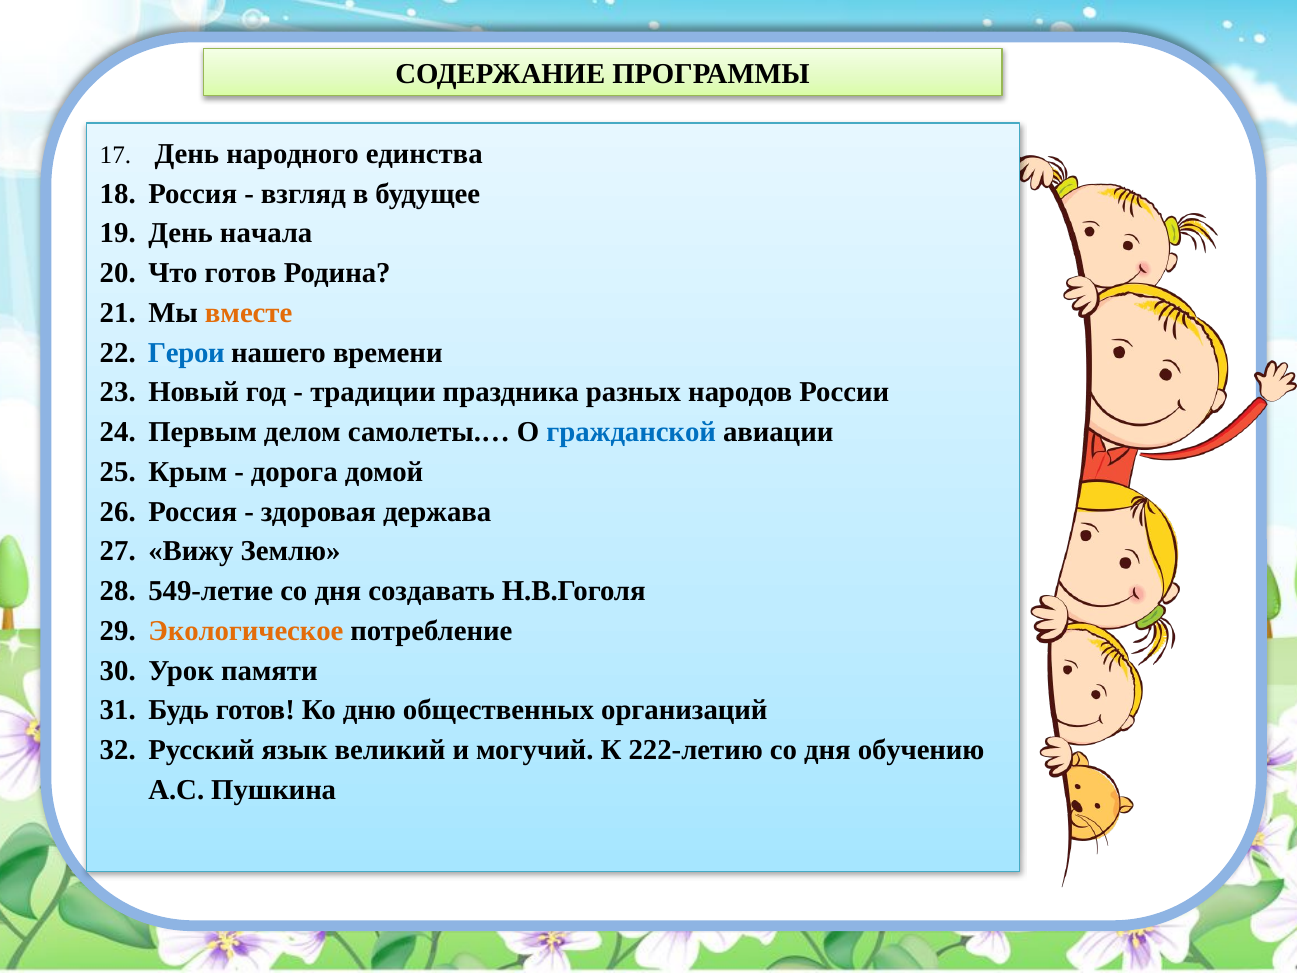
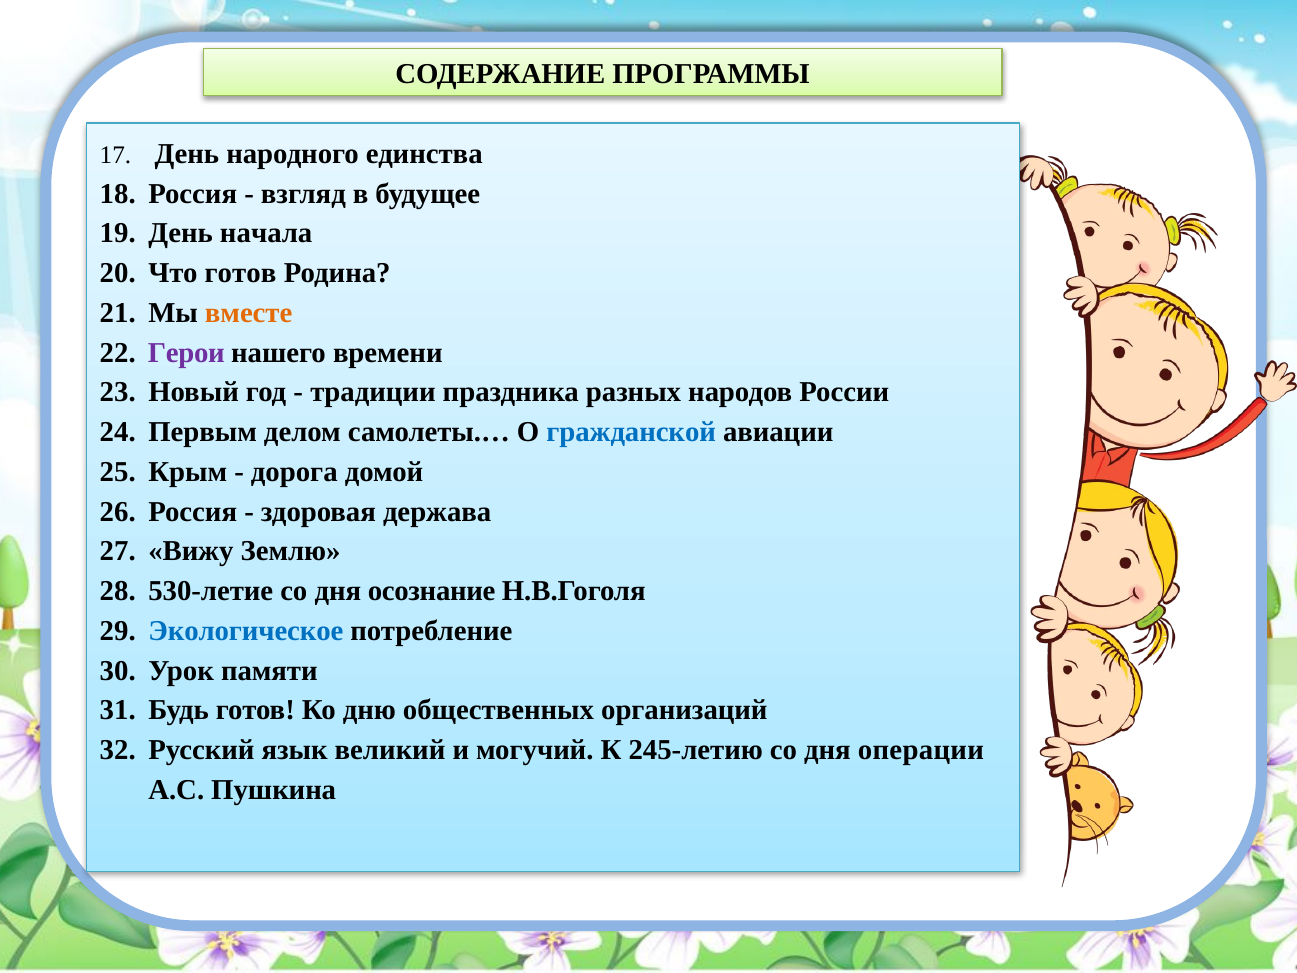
Герои colour: blue -> purple (186, 353)
549-летие: 549-летие -> 530-летие (211, 591)
создавать: создавать -> осознание (432, 591)
Экологическое colour: orange -> blue (246, 631)
222-летию: 222-летию -> 245-летию (696, 750)
обучению: обучению -> операции (921, 750)
